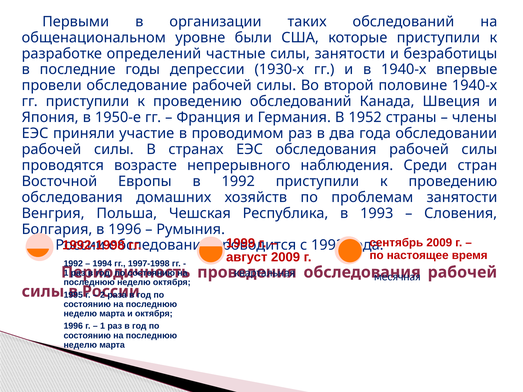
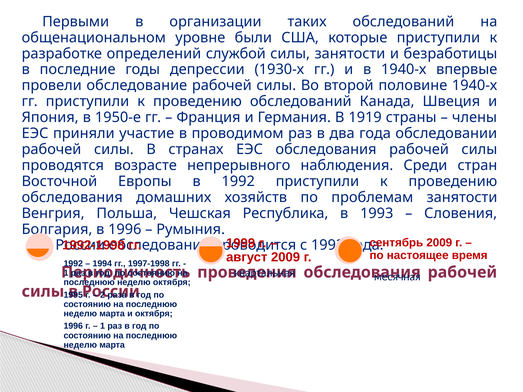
частные: частные -> службой (236, 54)
1952: 1952 -> 1919 (365, 118)
